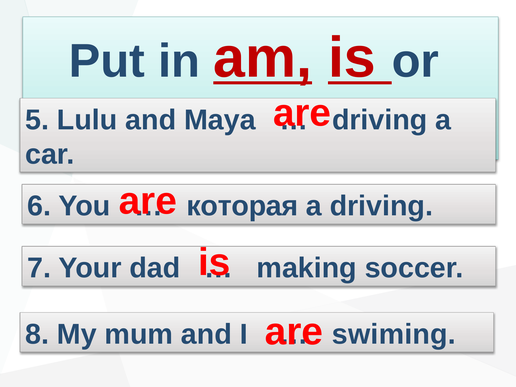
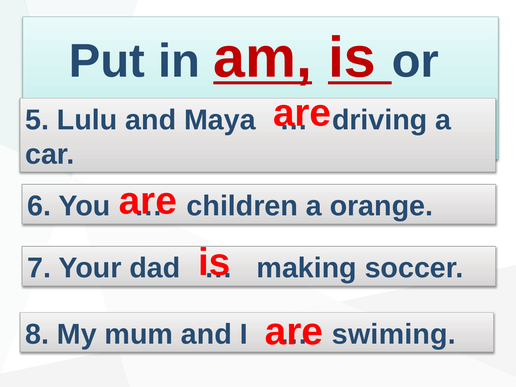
которая: которая -> children (242, 206)
a driving: driving -> orange (381, 206)
